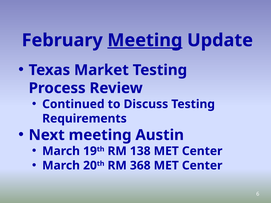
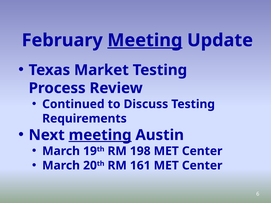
meeting underline: none -> present (100, 135)
138: 138 -> 198 (140, 151)
368: 368 -> 161 (140, 166)
